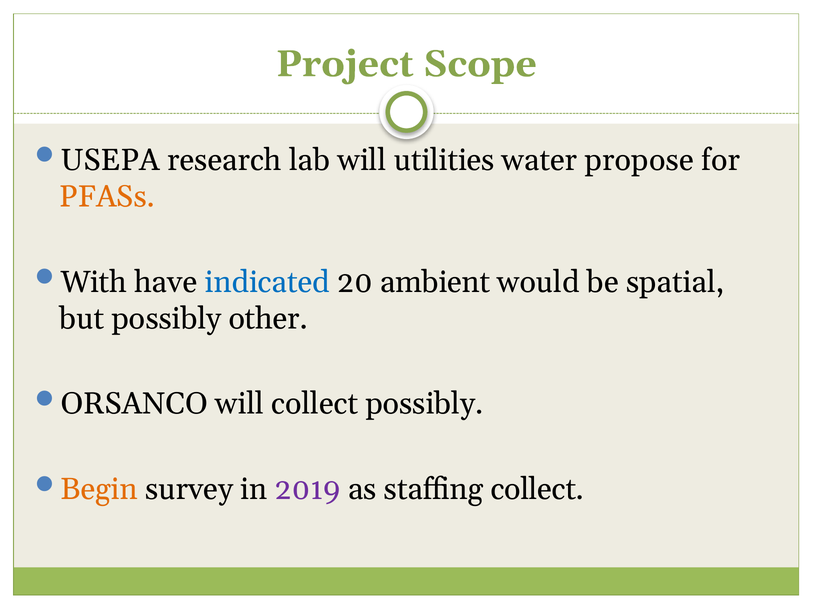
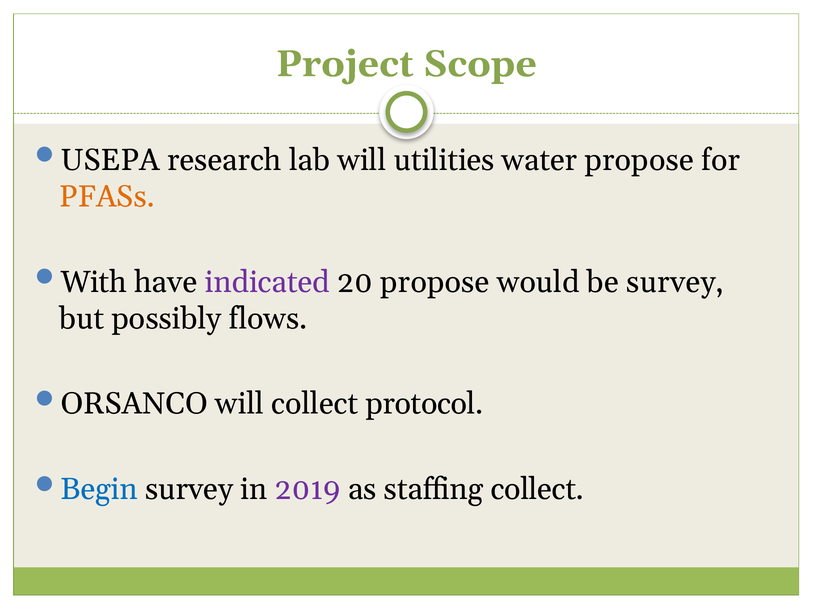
indicated colour: blue -> purple (267, 282)
20 ambient: ambient -> propose (435, 282)
be spatial: spatial -> survey (675, 282)
other: other -> flows (268, 319)
collect possibly: possibly -> protocol (425, 404)
Begin colour: orange -> blue (99, 490)
